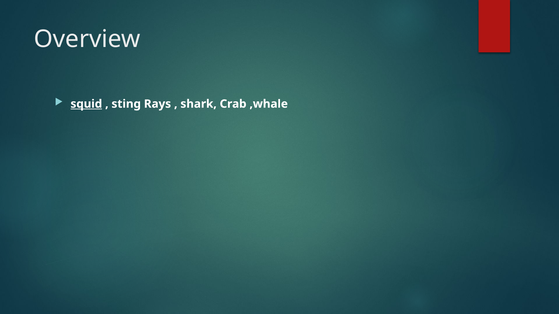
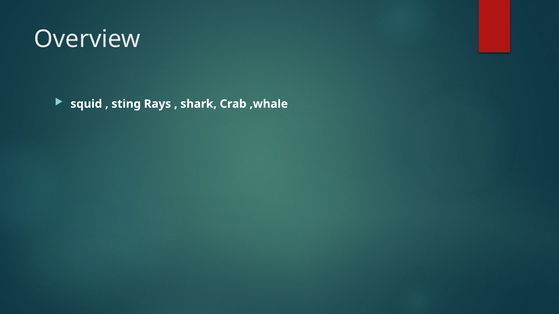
squid underline: present -> none (86, 104)
